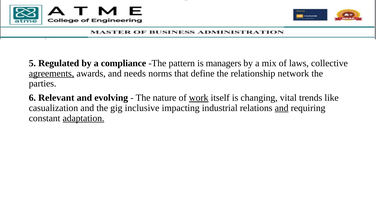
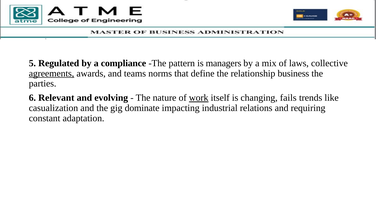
needs: needs -> teams (135, 73)
network: network -> business (293, 73)
vital: vital -> fails (288, 98)
inclusive: inclusive -> dominate (142, 108)
and underline: present -> none (282, 108)
adaptation underline: present -> none (84, 118)
